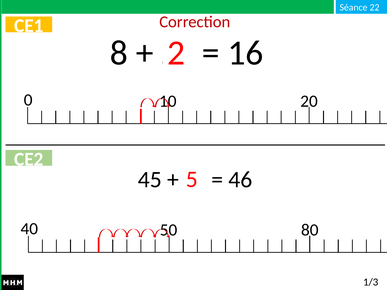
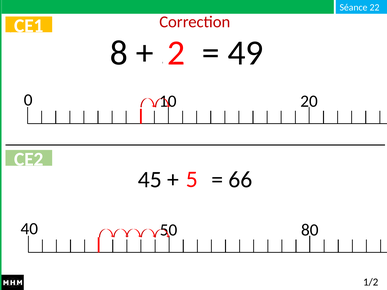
16: 16 -> 49 (246, 53)
46: 46 -> 66 (240, 180)
1/3: 1/3 -> 1/2 (371, 282)
